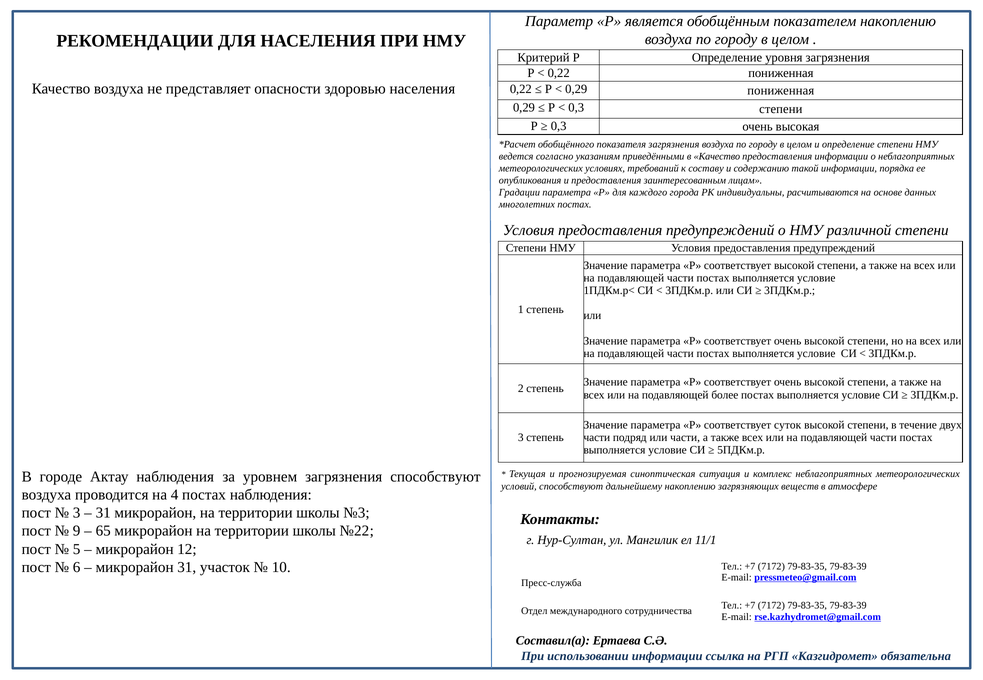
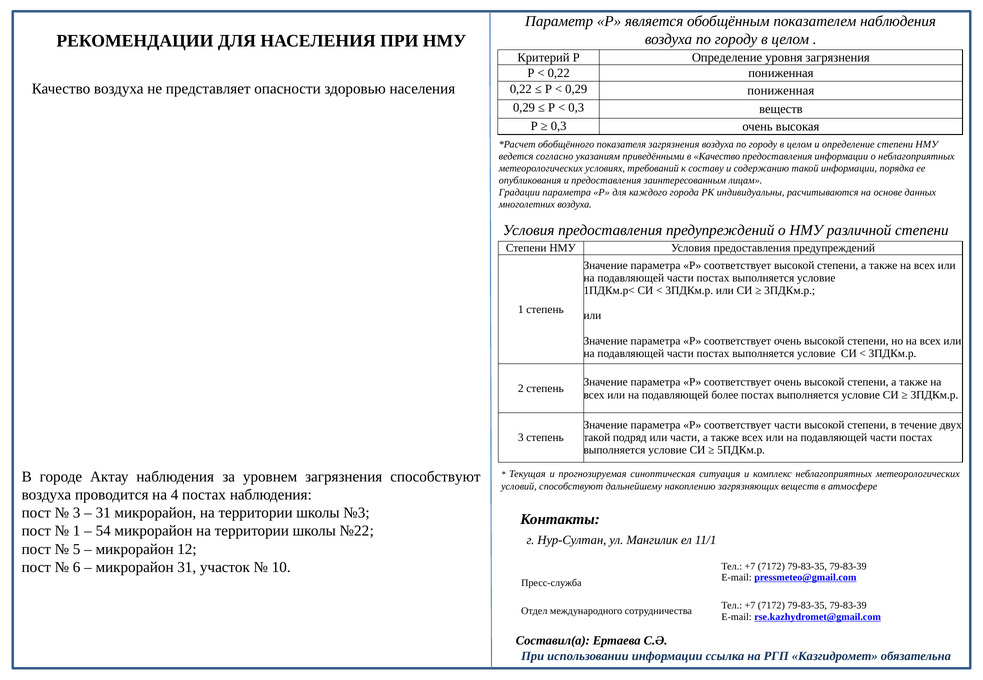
показателем накоплению: накоплению -> наблюдения (898, 21)
0,3 степени: степени -> веществ (781, 109)
многолетних постах: постах -> воздуха (575, 205)
соответствует суток: суток -> части (788, 425)
части: части -> такой (597, 438)
9: 9 -> 1 (77, 531)
65: 65 -> 54 (103, 531)
